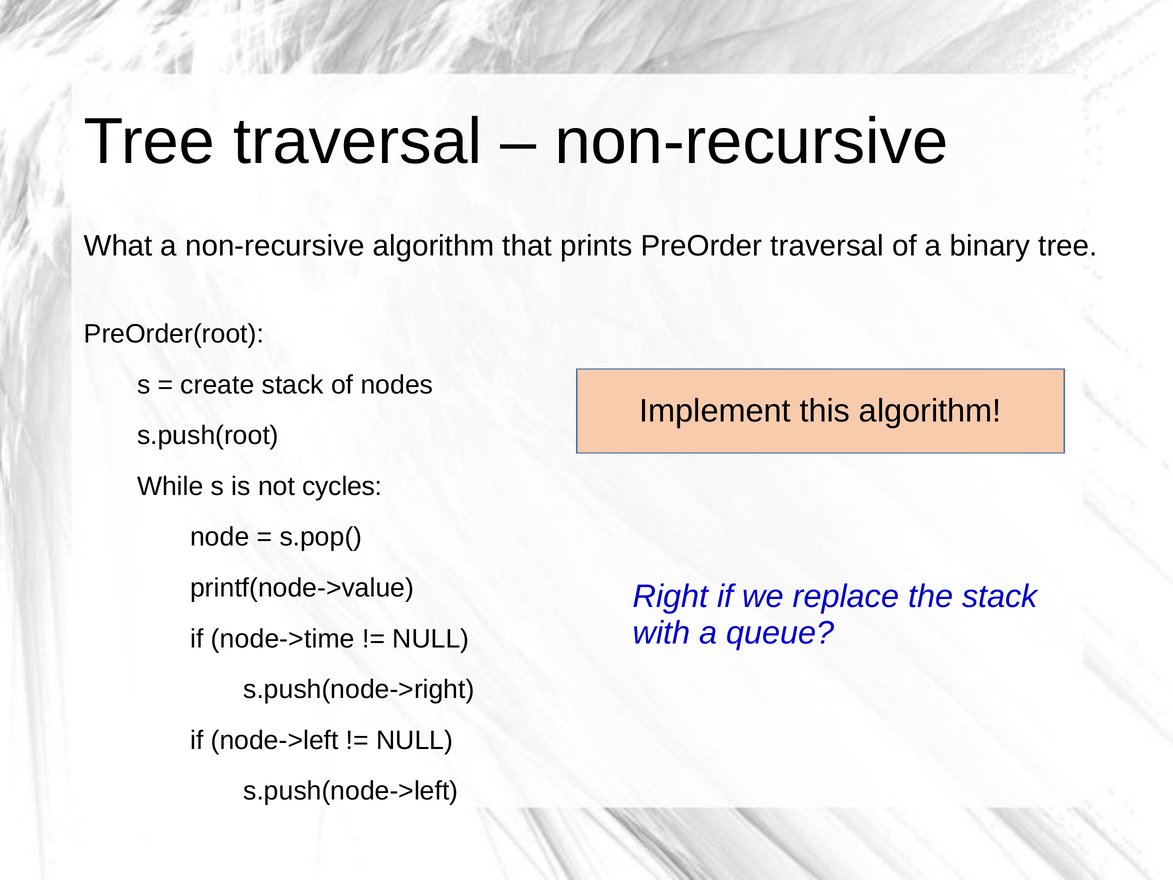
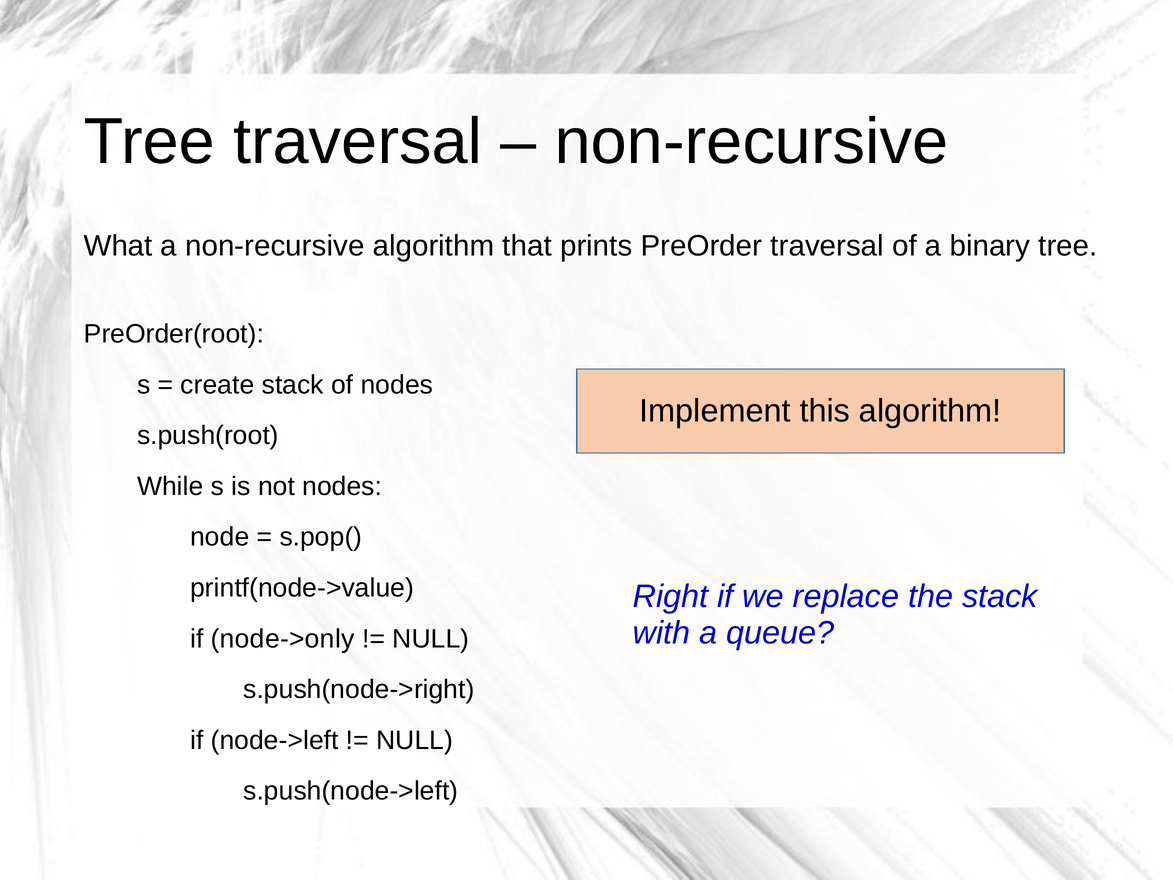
not cycles: cycles -> nodes (342, 486)
node->time: node->time -> node->only (283, 638)
